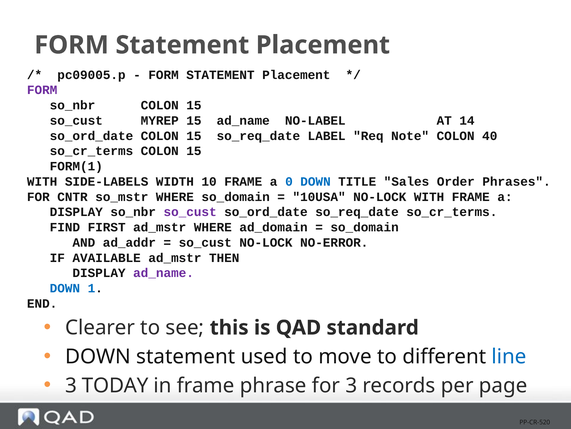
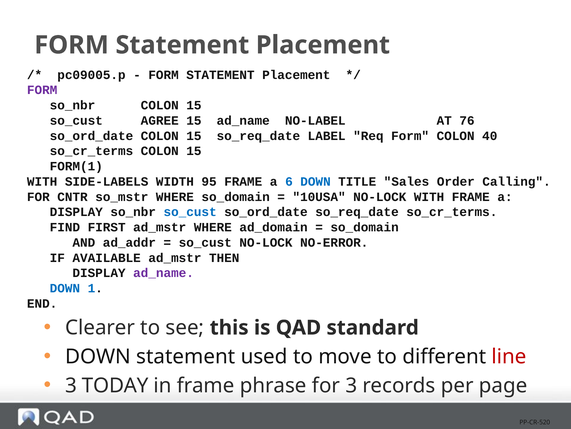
MYREP: MYREP -> AGREE (160, 120)
14: 14 -> 76 (467, 120)
Req Note: Note -> Form (410, 136)
10: 10 -> 95 (209, 181)
0: 0 -> 6 (289, 181)
Phrases: Phrases -> Calling (517, 181)
so_cust colour: purple -> blue (190, 212)
line colour: blue -> red (509, 356)
